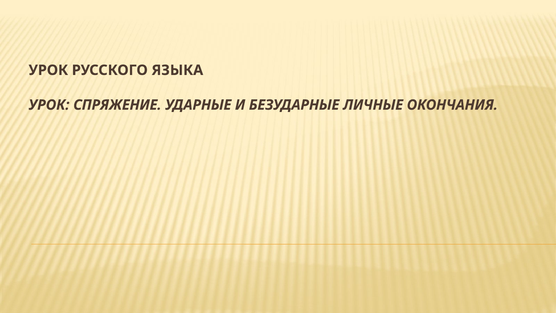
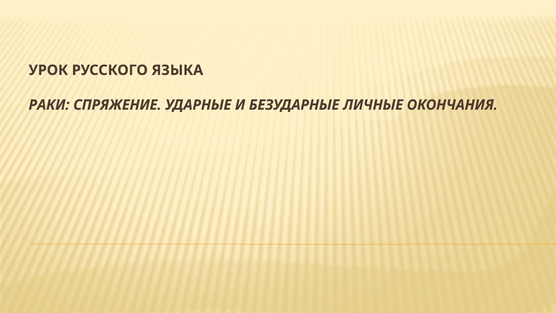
УРОК: УРОК -> РАКИ (49, 105)
